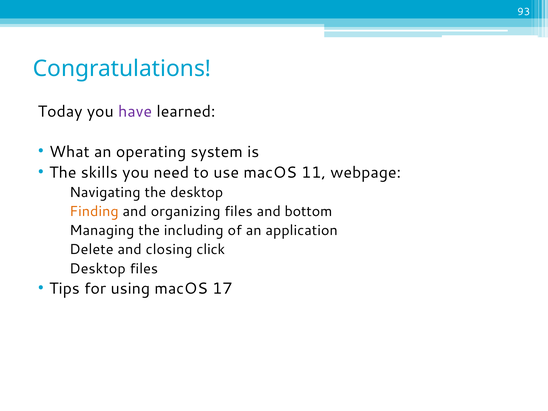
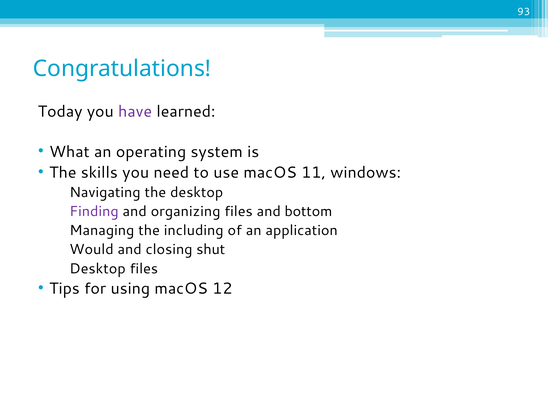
webpage: webpage -> windows (366, 173)
Finding colour: orange -> purple (94, 211)
Delete: Delete -> Would (91, 250)
click: click -> shut (211, 250)
17: 17 -> 12 (222, 289)
